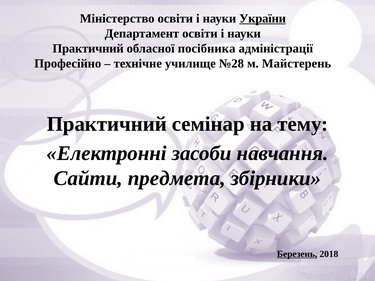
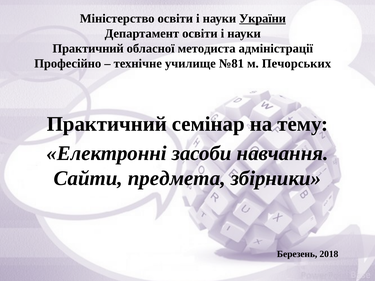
посібника: посібника -> методиста (207, 49)
№28: №28 -> №81 (231, 64)
Майстерень: Майстерень -> Печорських (296, 64)
Березень underline: present -> none (297, 254)
